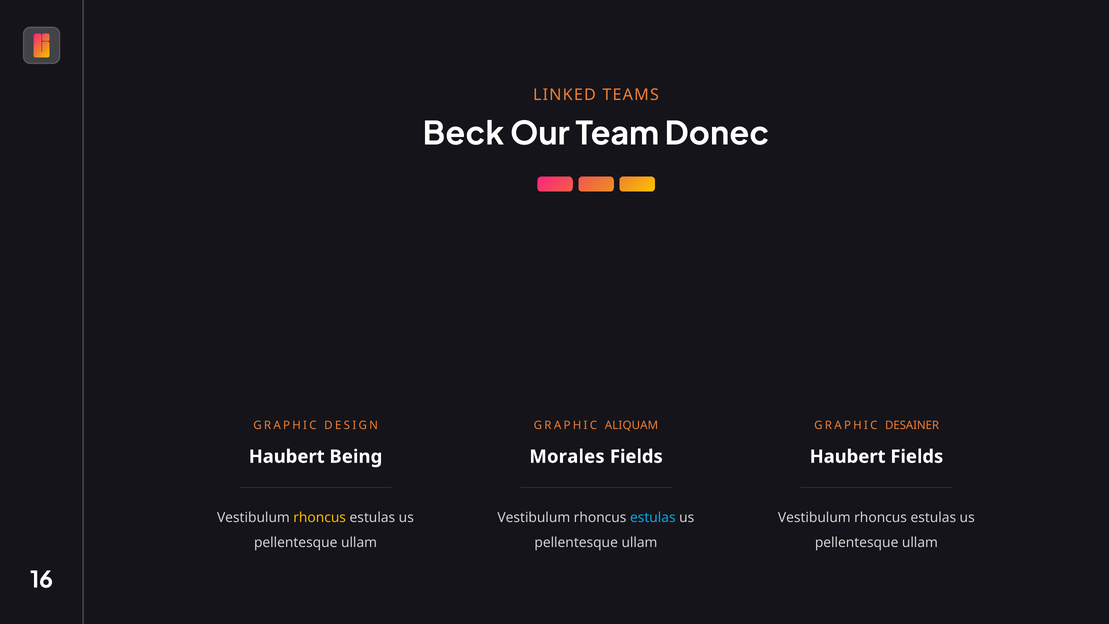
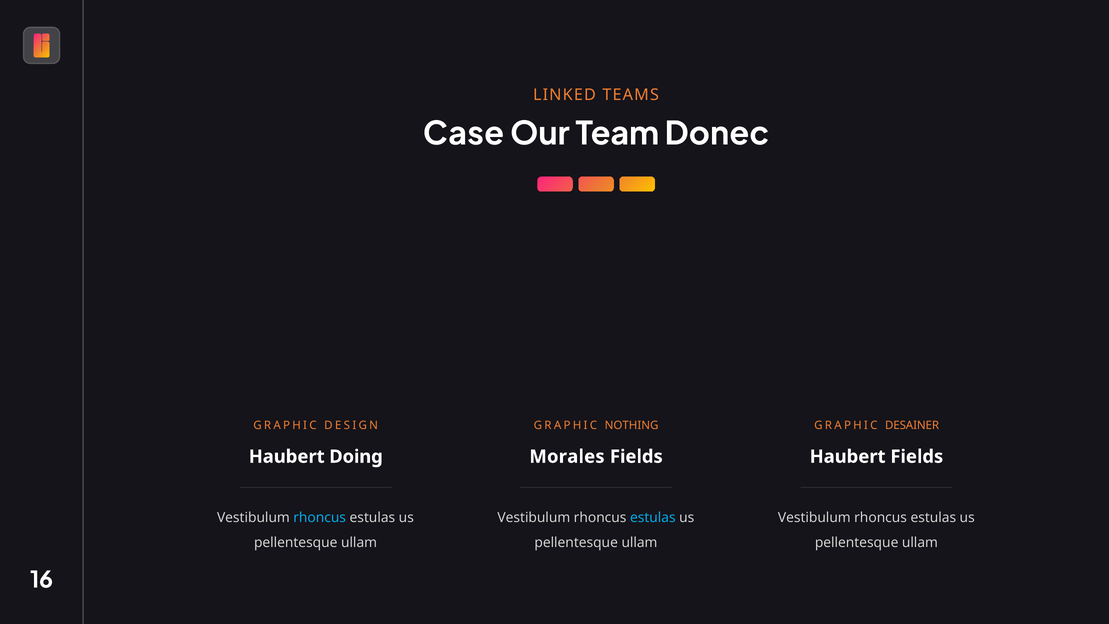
Beck: Beck -> Case (463, 134)
ALIQUAM: ALIQUAM -> NOTHING (632, 426)
Being: Being -> Doing (356, 457)
rhoncus colour: yellow -> light blue (320, 518)
